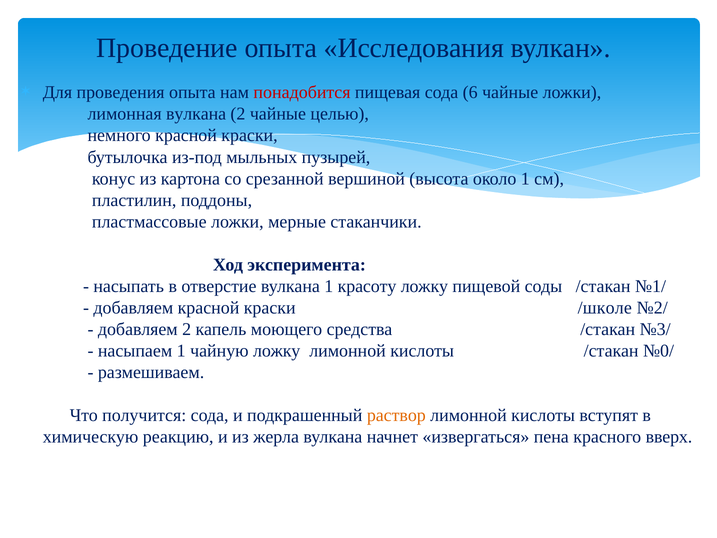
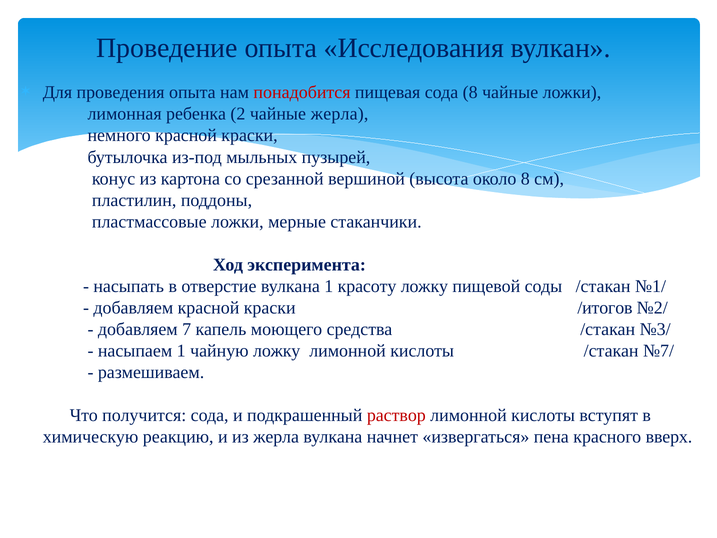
сода 6: 6 -> 8 (470, 92)
лимонная вулкана: вулкана -> ребенка (196, 114)
чайные целью: целью -> жерла (340, 114)
около 1: 1 -> 8 (525, 179)
/школе: /школе -> /итогов (605, 308)
добавляем 2: 2 -> 7 (187, 329)
№0/: №0/ -> №7/ (659, 351)
раствор colour: orange -> red (396, 415)
